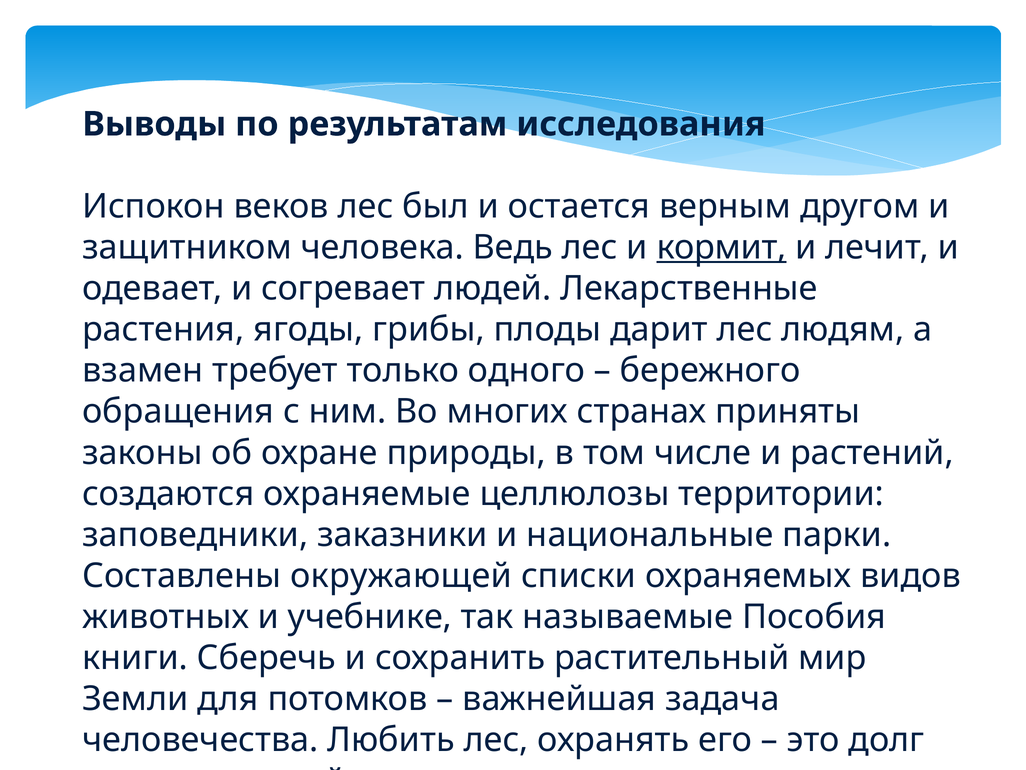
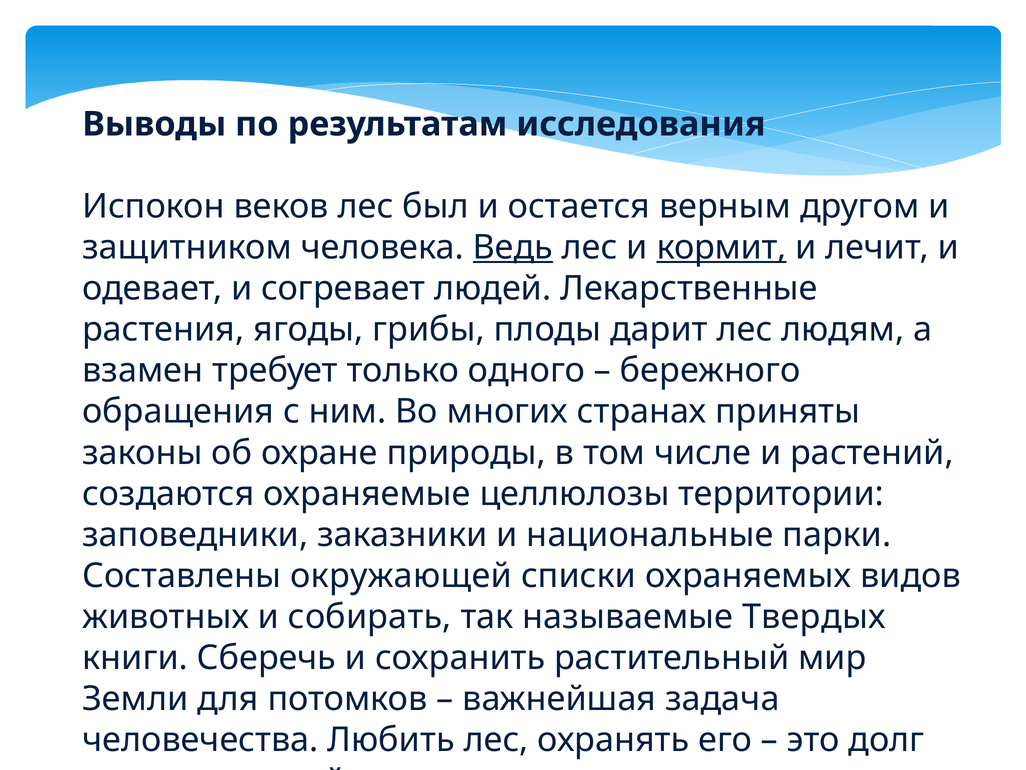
Ведь underline: none -> present (513, 247)
учебнике: учебнике -> собирать (370, 617)
Пособия: Пособия -> Твердых (814, 617)
